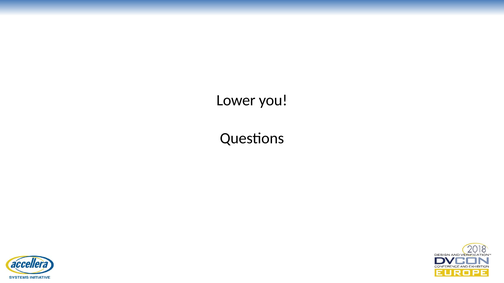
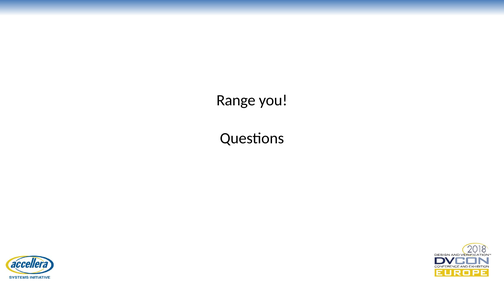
Lower: Lower -> Range (236, 101)
